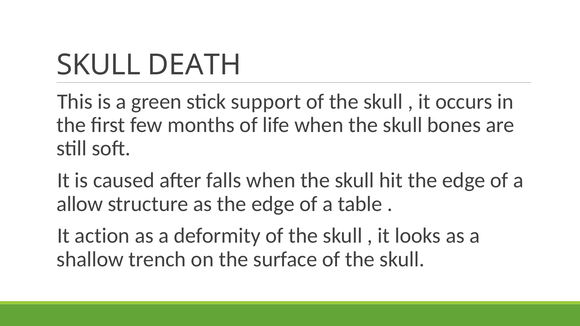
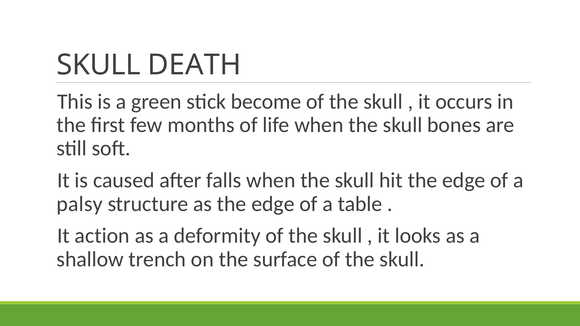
support: support -> become (266, 102)
allow: allow -> palsy (80, 204)
